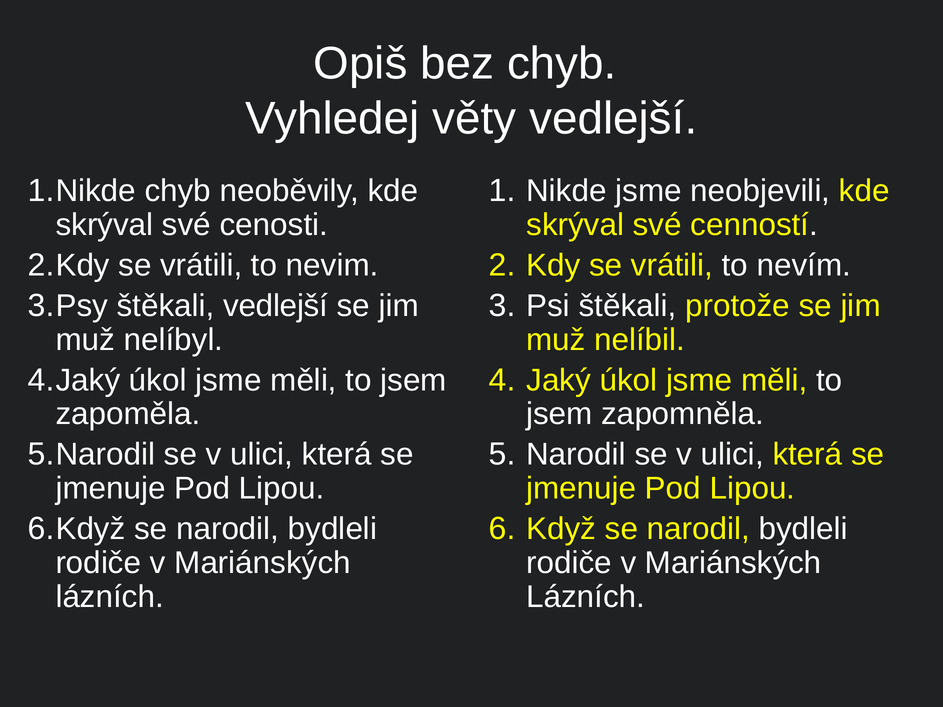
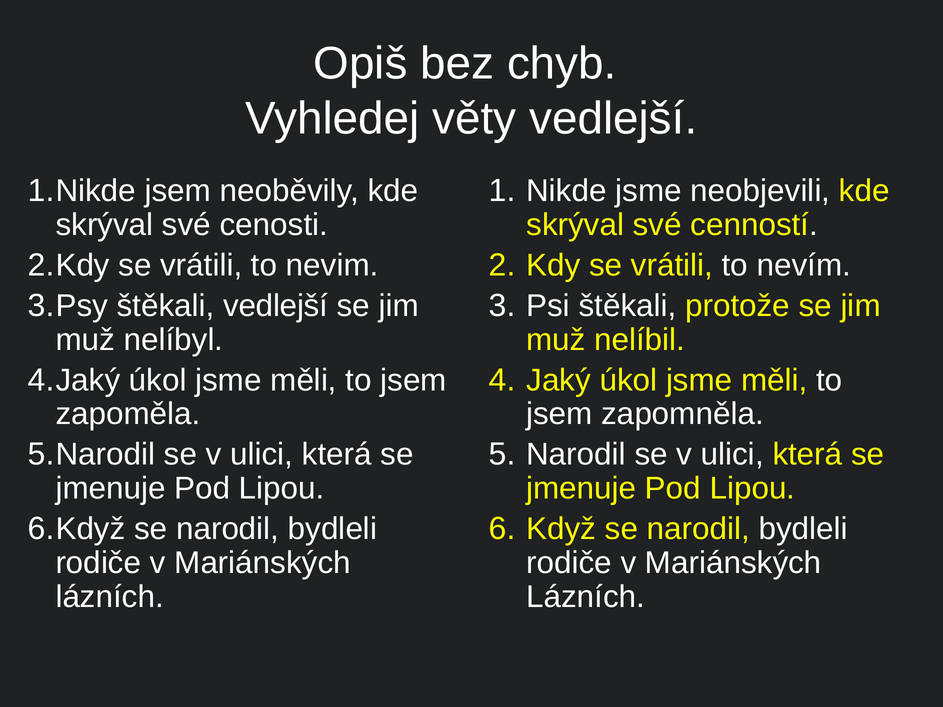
chyb: chyb -> jsem (178, 191)
